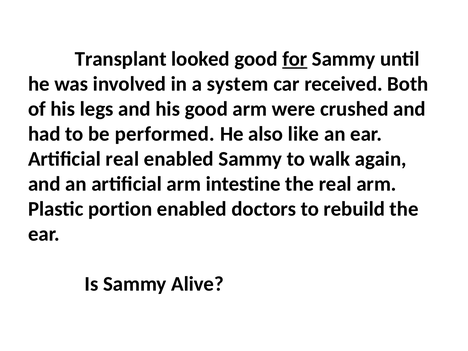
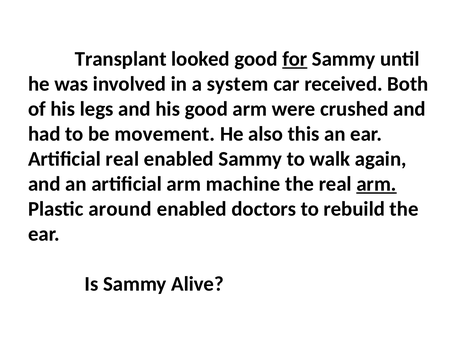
performed: performed -> movement (165, 134)
like: like -> this (304, 134)
intestine: intestine -> machine (243, 184)
arm underline: none -> present (376, 184)
portion: portion -> around (120, 209)
